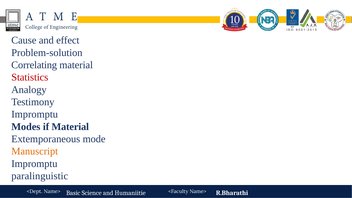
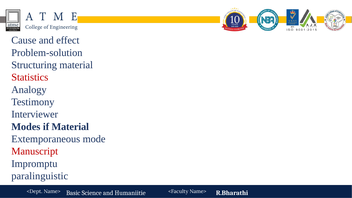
Correlating: Correlating -> Structuring (34, 65)
Impromptu: Impromptu -> Interviewer (35, 114)
Manuscript colour: orange -> red (35, 151)
